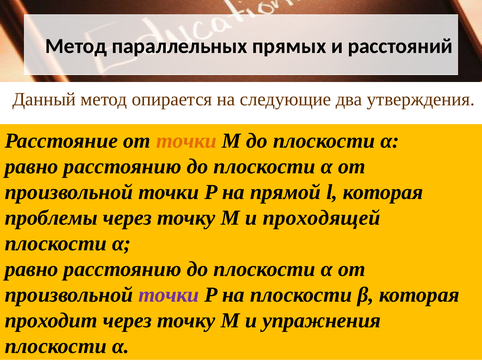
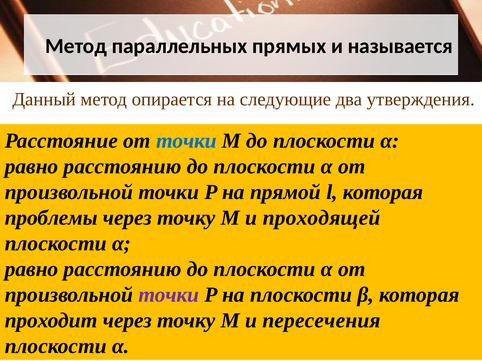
расстояний: расстояний -> называется (400, 46)
точки colour: orange -> blue (186, 141)
упражнения: упражнения -> пересечения (322, 321)
